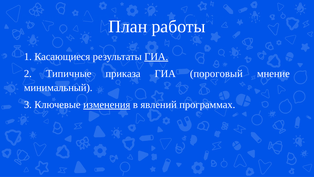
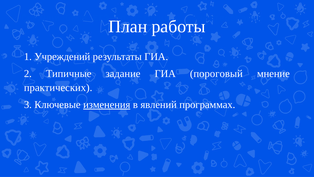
Касающиеся: Касающиеся -> Учреждений (62, 56)
ГИА underline: present -> none (156, 56)
приказа: приказа -> задание (123, 74)
минимальный: минимальный -> практических (58, 87)
